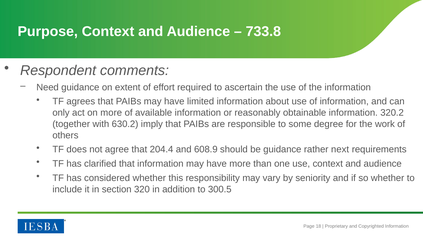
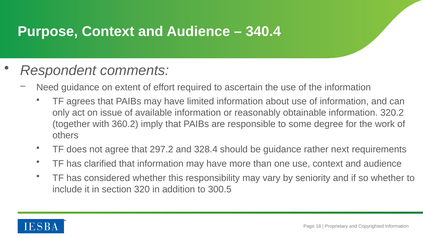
733.8: 733.8 -> 340.4 (263, 32)
on more: more -> issue (111, 113)
630.2: 630.2 -> 360.2 (125, 124)
204.4: 204.4 -> 297.2 (162, 150)
608.9: 608.9 -> 328.4 (206, 150)
